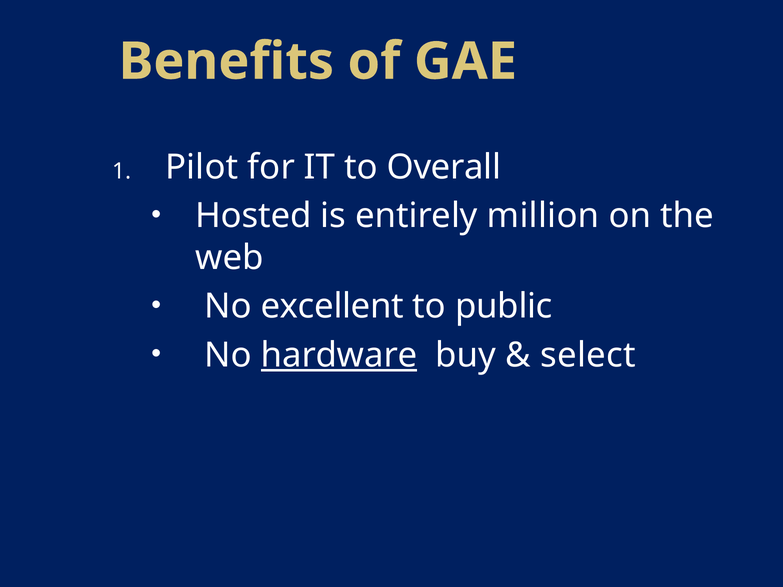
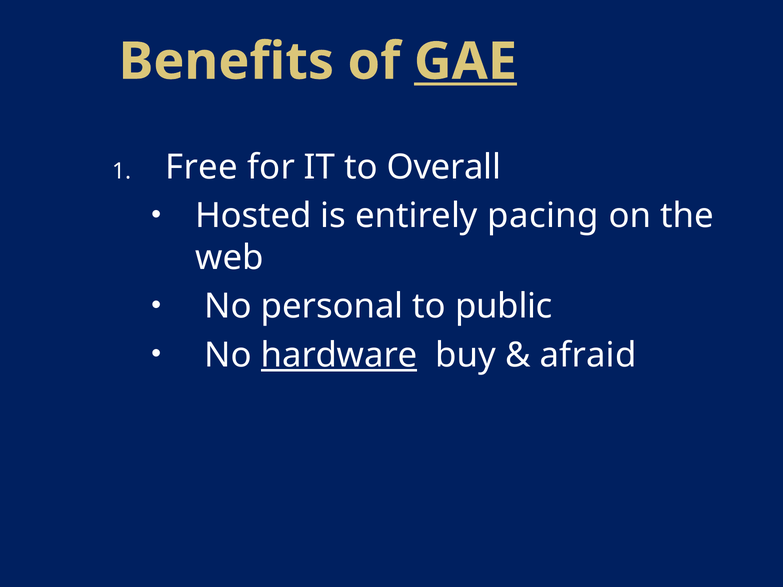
GAE underline: none -> present (465, 62)
Pilot: Pilot -> Free (202, 167)
million: million -> pacing (543, 216)
excellent: excellent -> personal (332, 307)
select: select -> afraid (588, 355)
